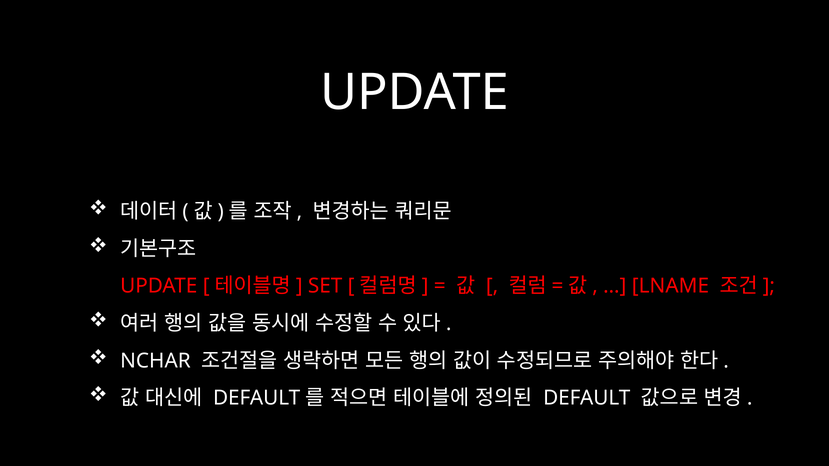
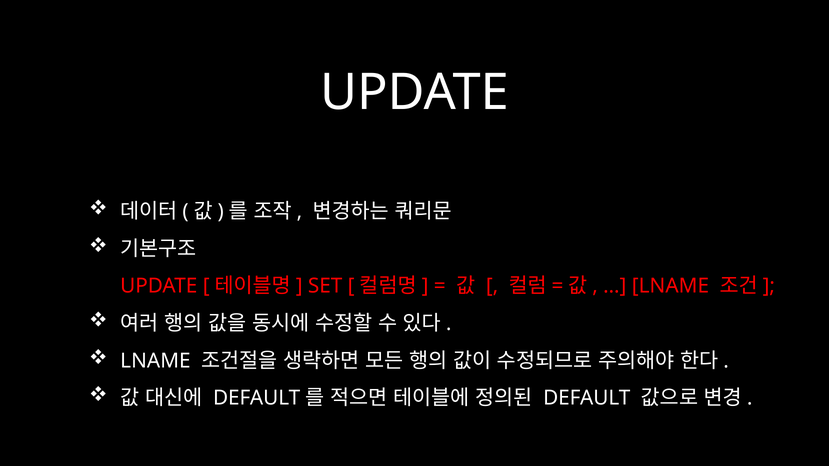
NCHAR: NCHAR -> LNAME (155, 361)
